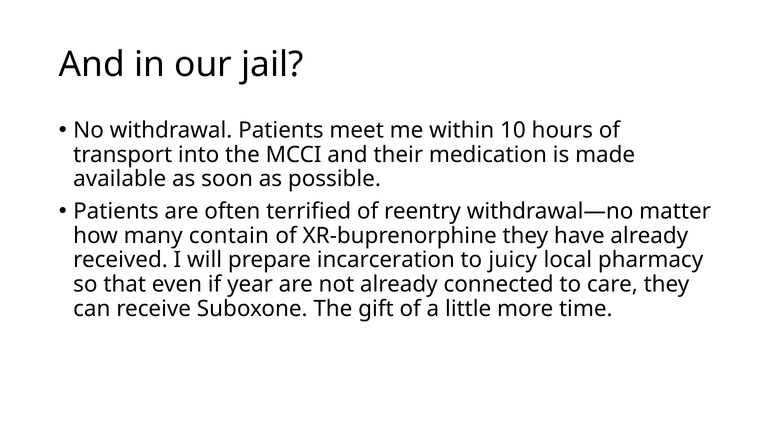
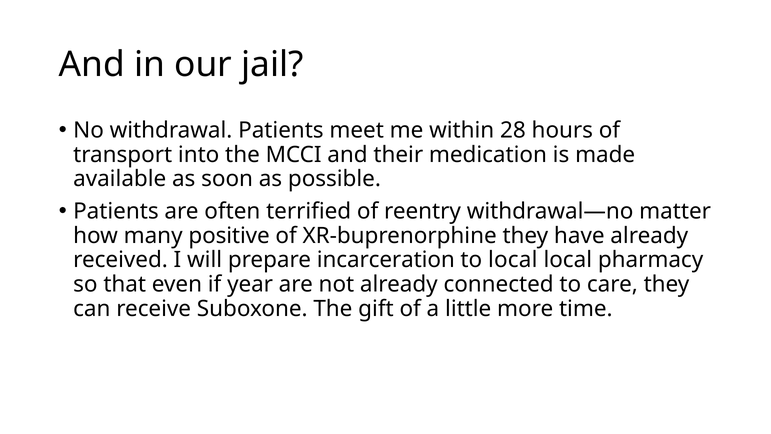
10: 10 -> 28 (513, 130)
contain: contain -> positive (229, 236)
to juicy: juicy -> local (513, 260)
